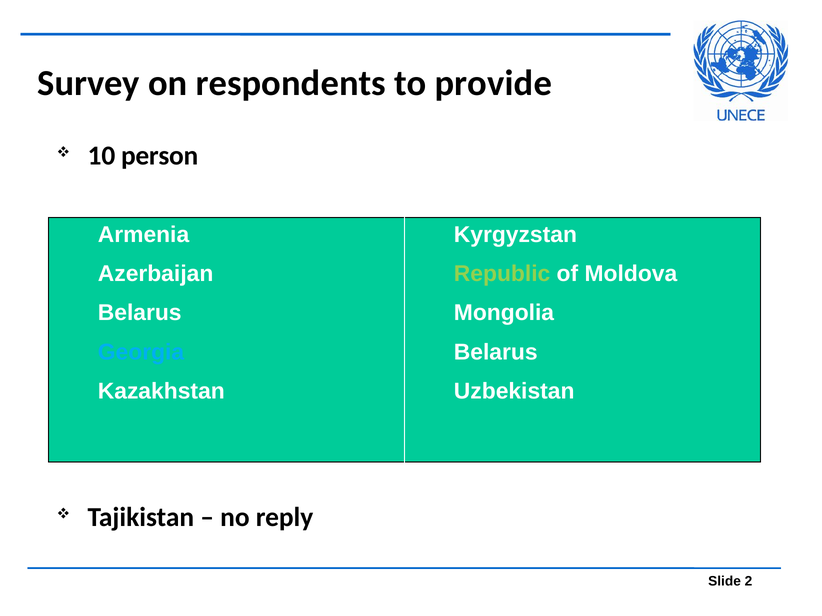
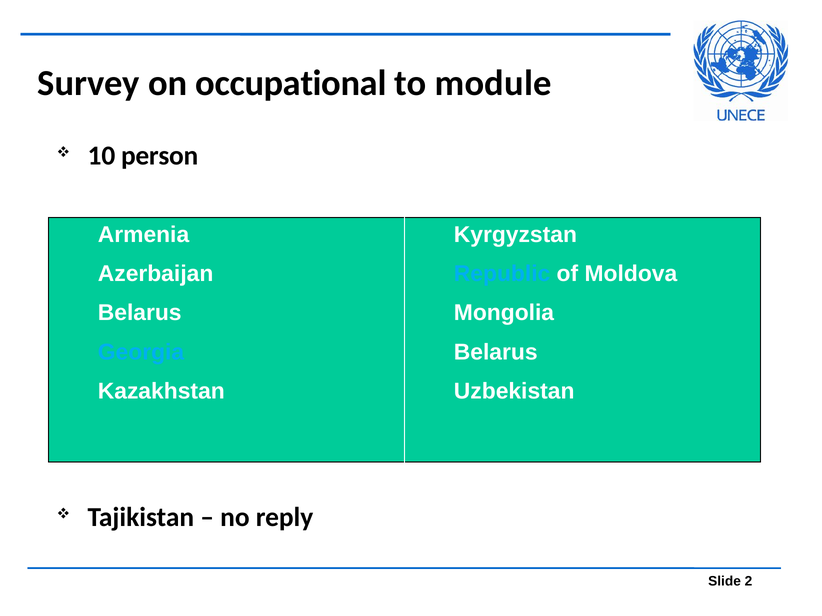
respondents: respondents -> occupational (291, 83)
provide: provide -> module (493, 83)
Republic colour: light green -> light blue (502, 274)
